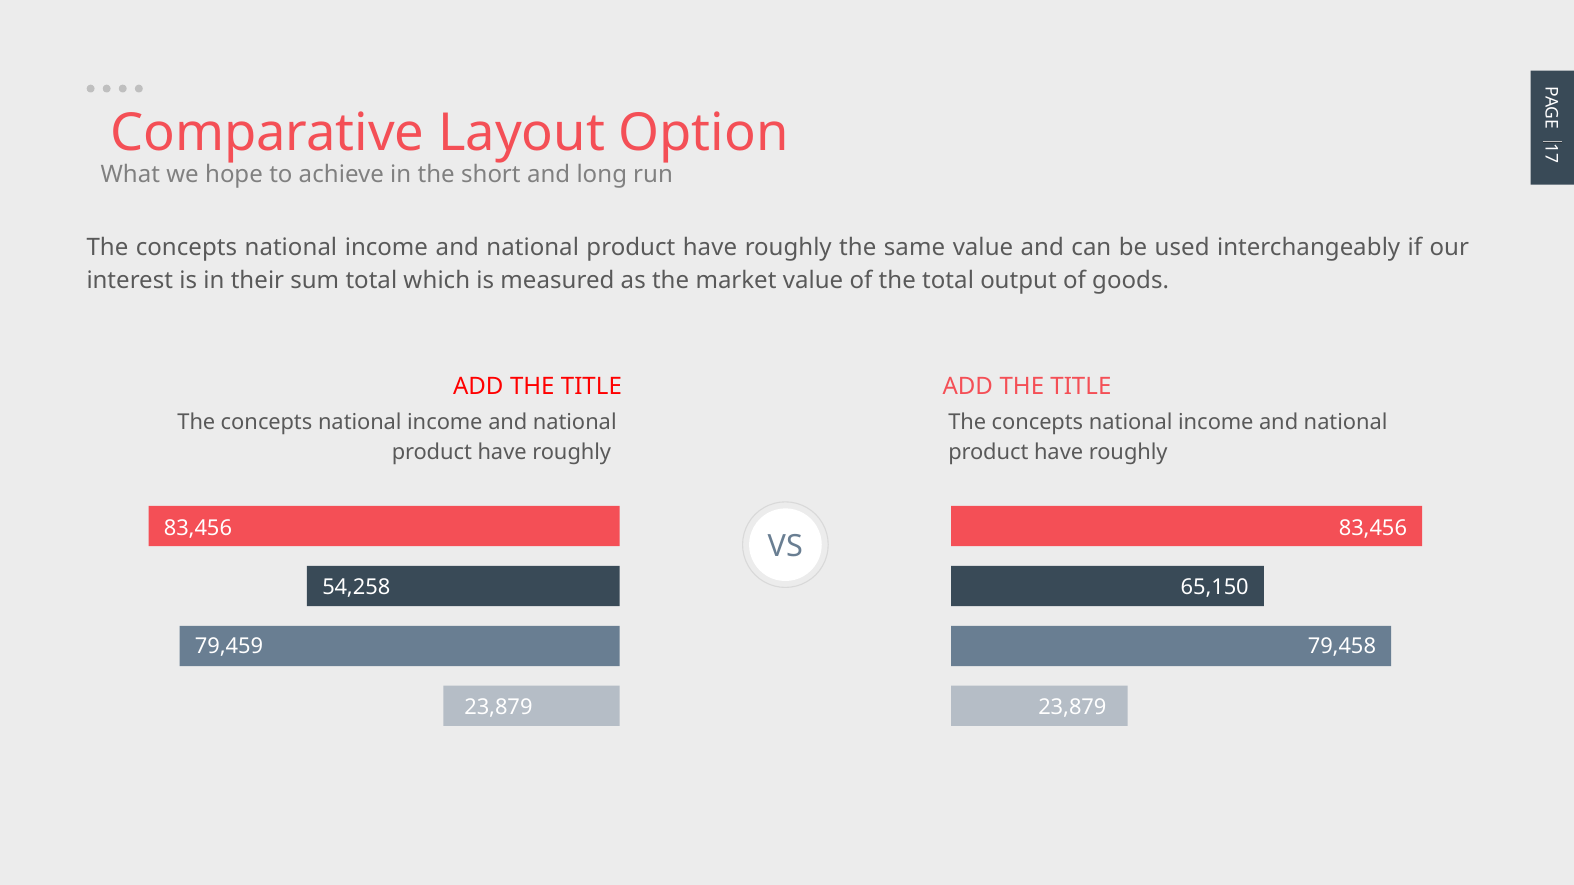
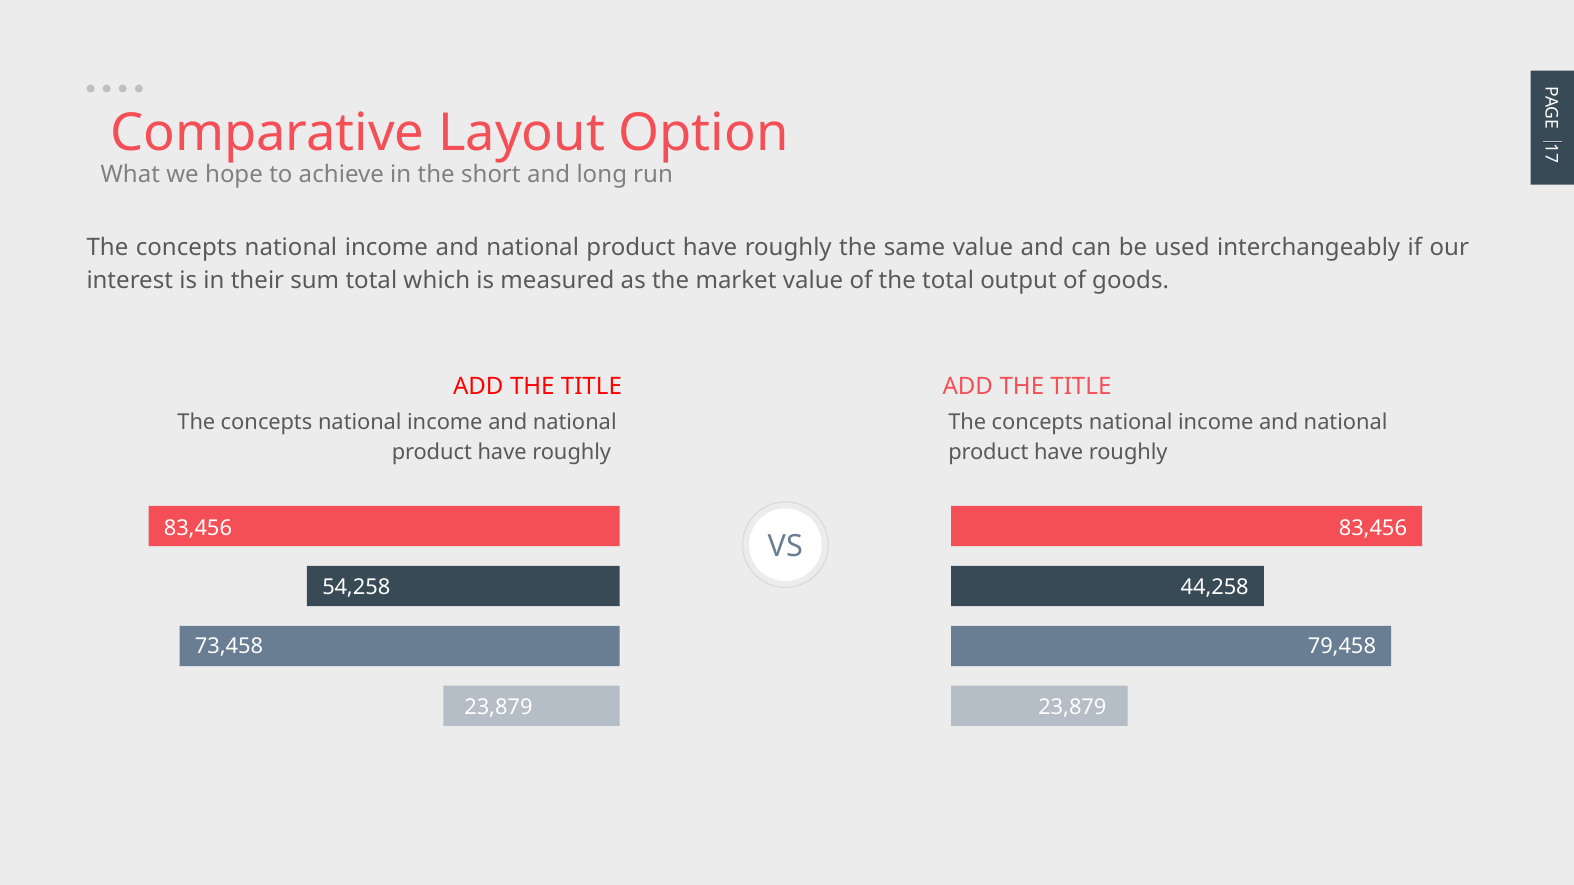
65,150: 65,150 -> 44,258 (1215, 588)
79,459: 79,459 -> 73,458 (229, 646)
